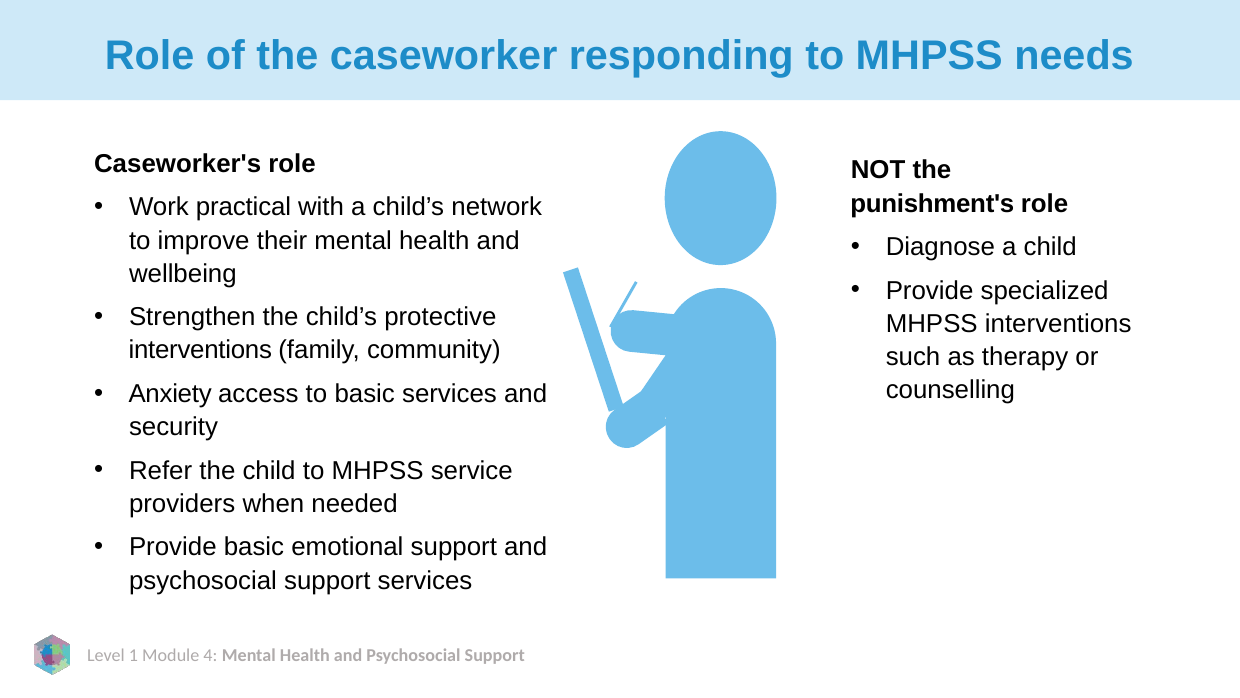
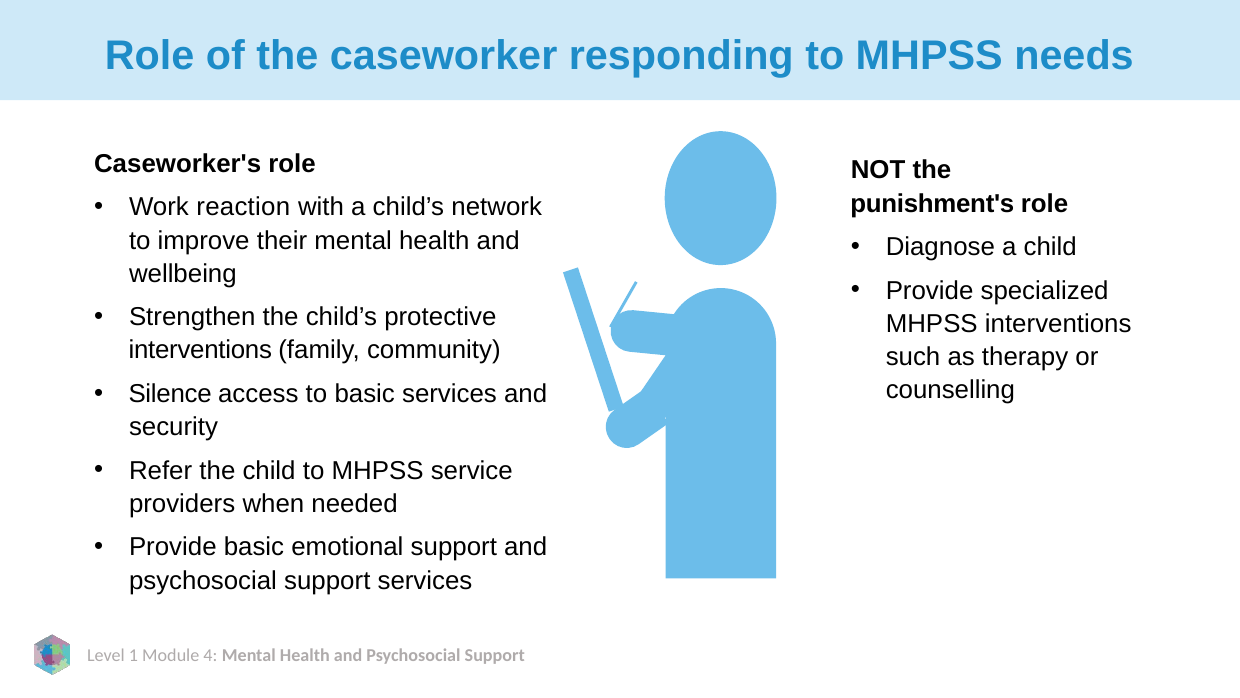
practical: practical -> reaction (243, 207)
Anxiety: Anxiety -> Silence (170, 394)
